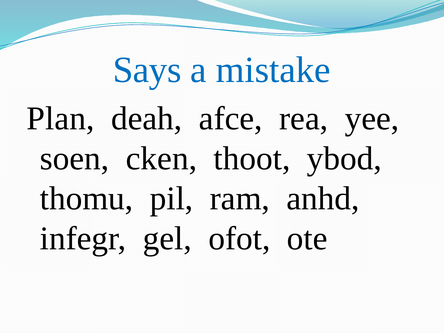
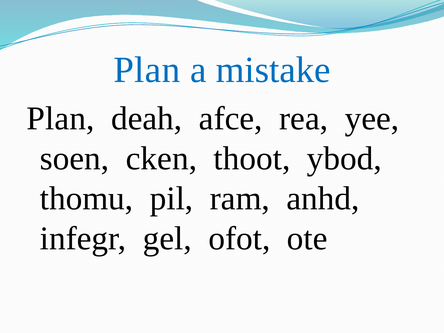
Says: Says -> Plan (147, 70)
